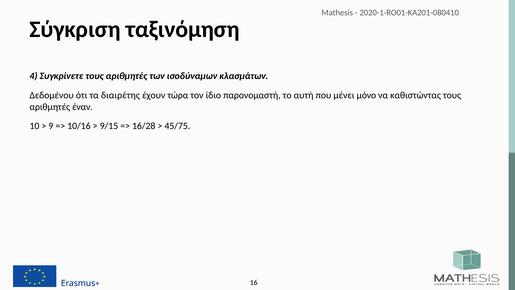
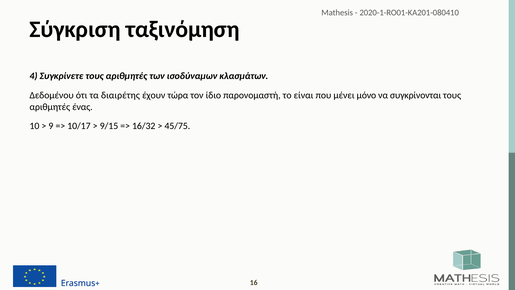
αυτή: αυτή -> είναι (304, 95)
καθιστώντας: καθιστώντας -> συγκρίνονται (416, 95)
έναν: έναν -> ένας (82, 107)
10/16: 10/16 -> 10/17 (79, 126)
16/28: 16/28 -> 16/32 (144, 126)
